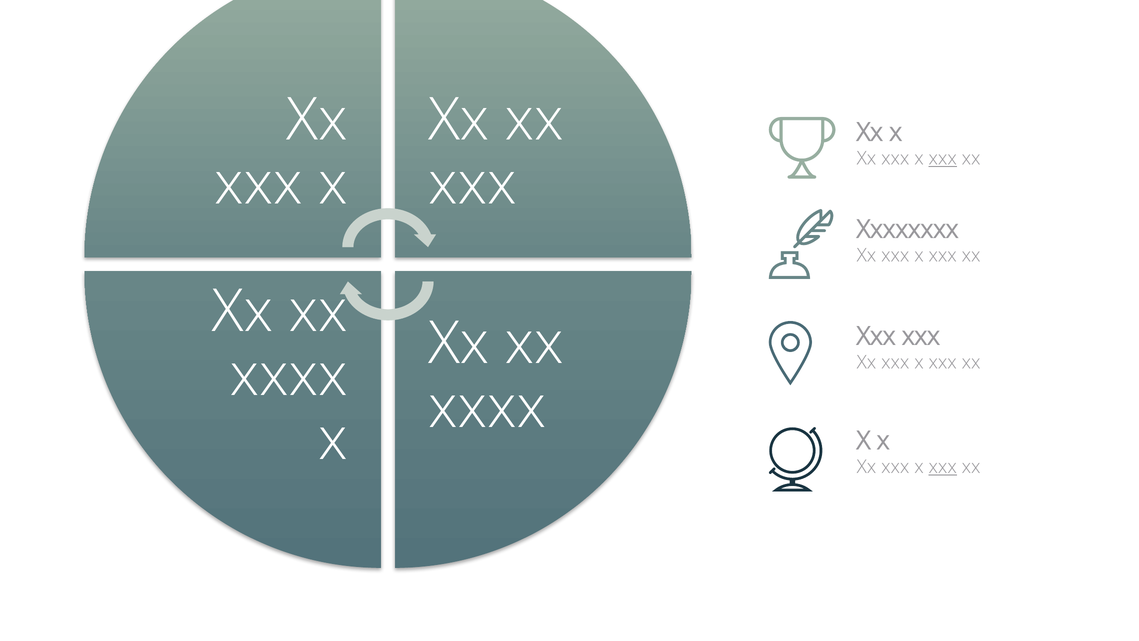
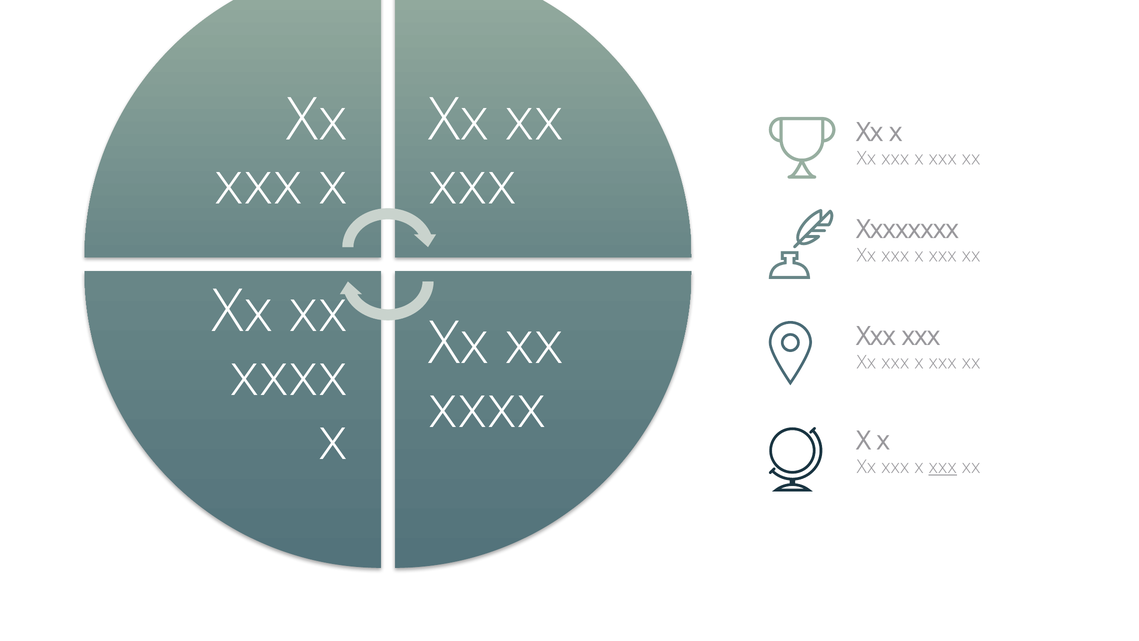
xxx underline: present -> none (943, 158)
